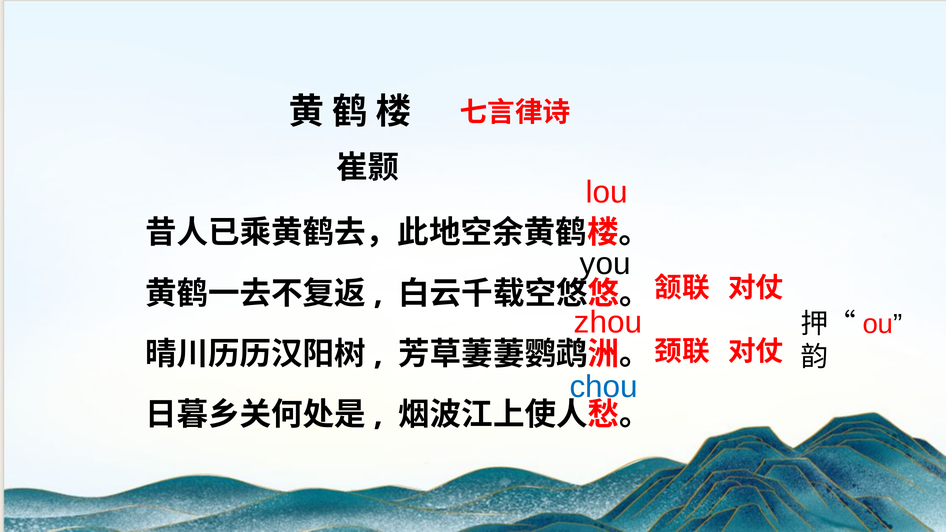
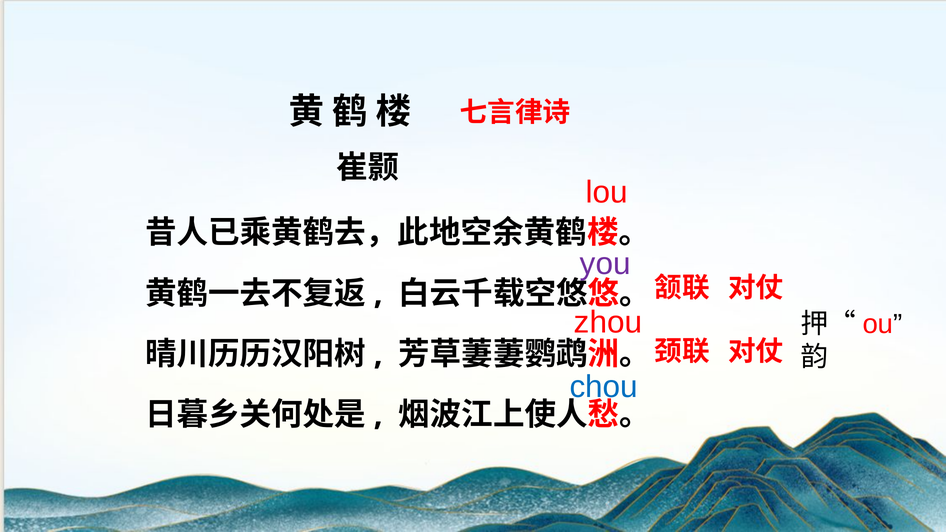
you colour: black -> purple (605, 264)
